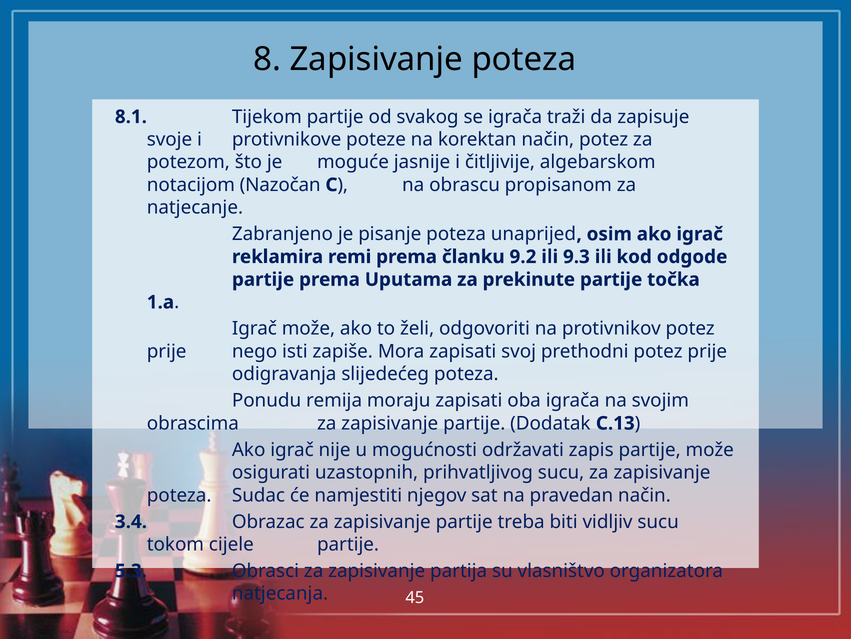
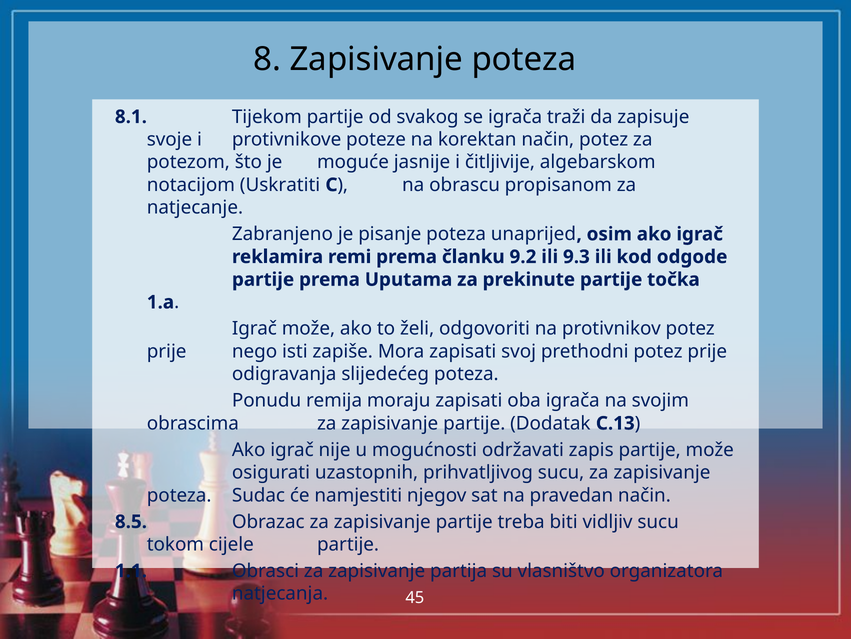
Nazočan: Nazočan -> Uskratiti (280, 185)
3.4: 3.4 -> 8.5 (131, 521)
5.3: 5.3 -> 1.1 (131, 570)
